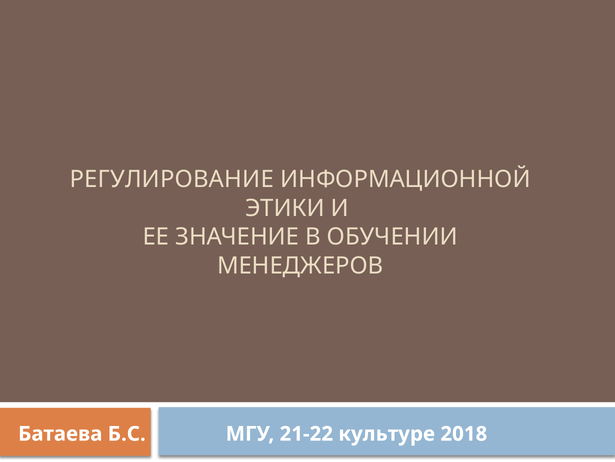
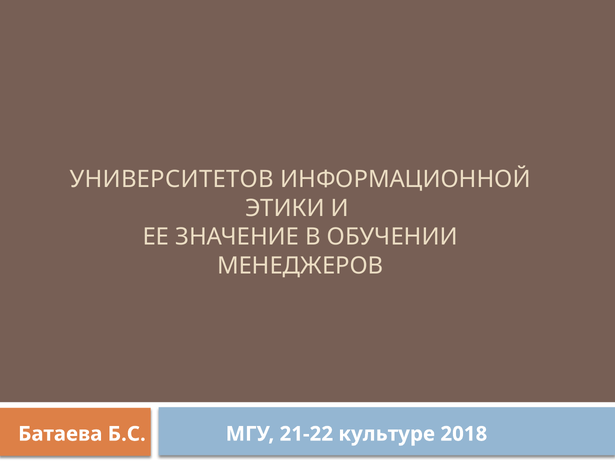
РЕГУЛИРОВАНИЕ: РЕГУЛИРОВАНИЕ -> УНИВЕРСИТЕТОВ (172, 179)
